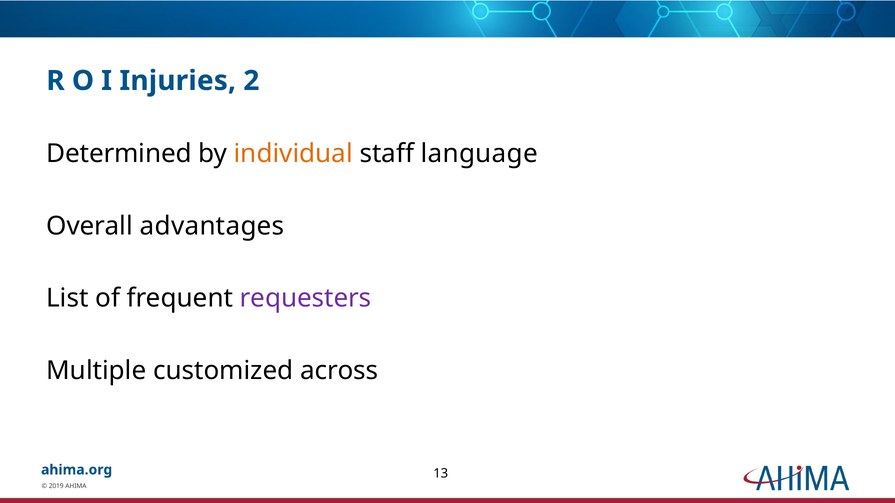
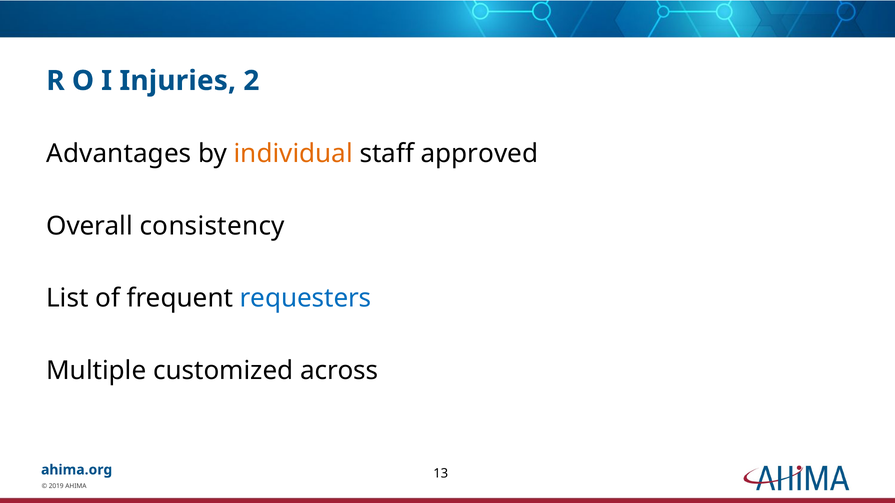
Determined: Determined -> Advantages (119, 154)
language: language -> approved (479, 154)
advantages: advantages -> consistency (212, 226)
requesters colour: purple -> blue (306, 299)
